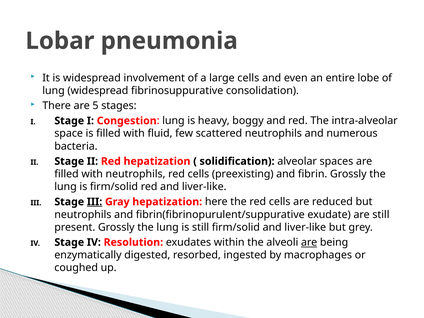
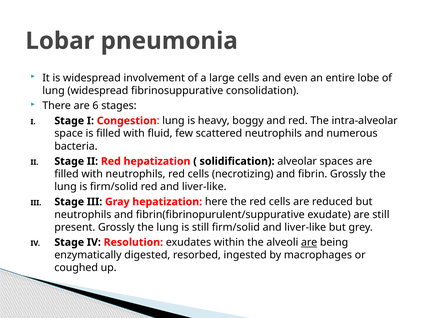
5: 5 -> 6 (95, 106)
preexisting: preexisting -> necrotizing (243, 174)
III underline: present -> none (95, 202)
